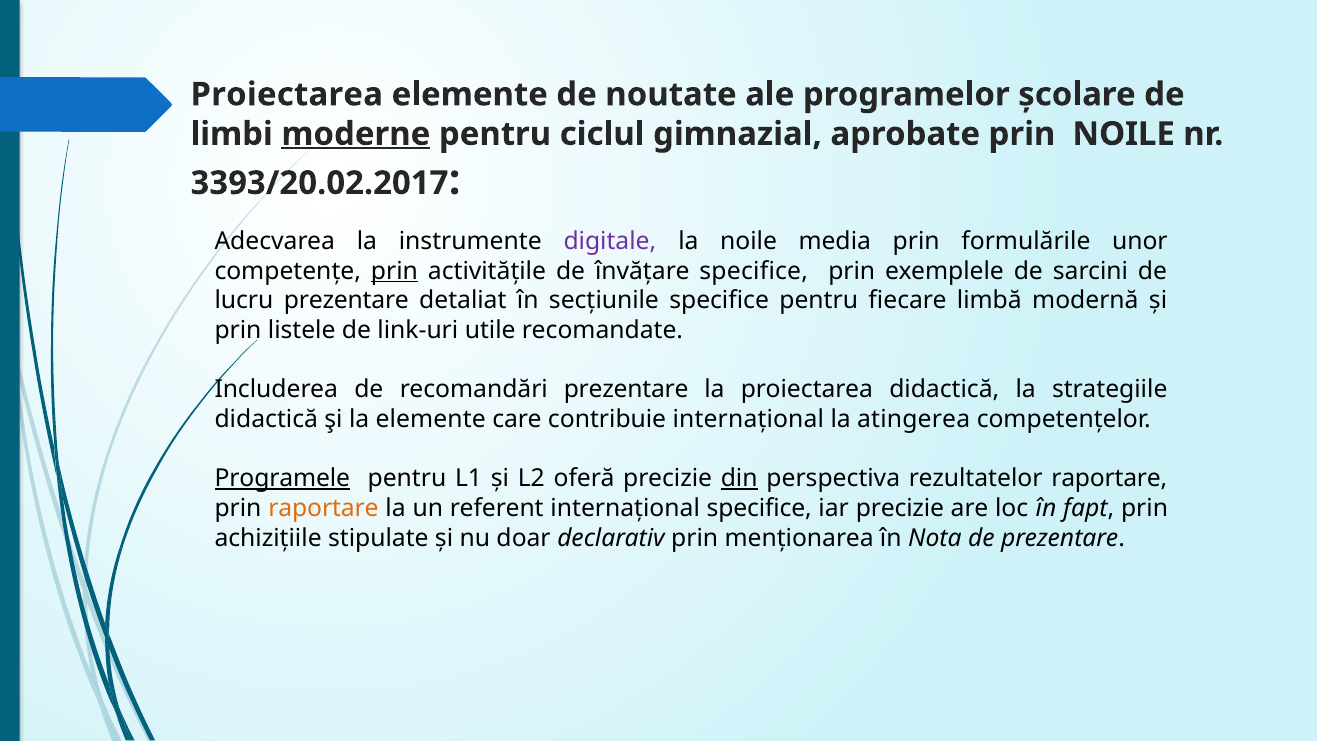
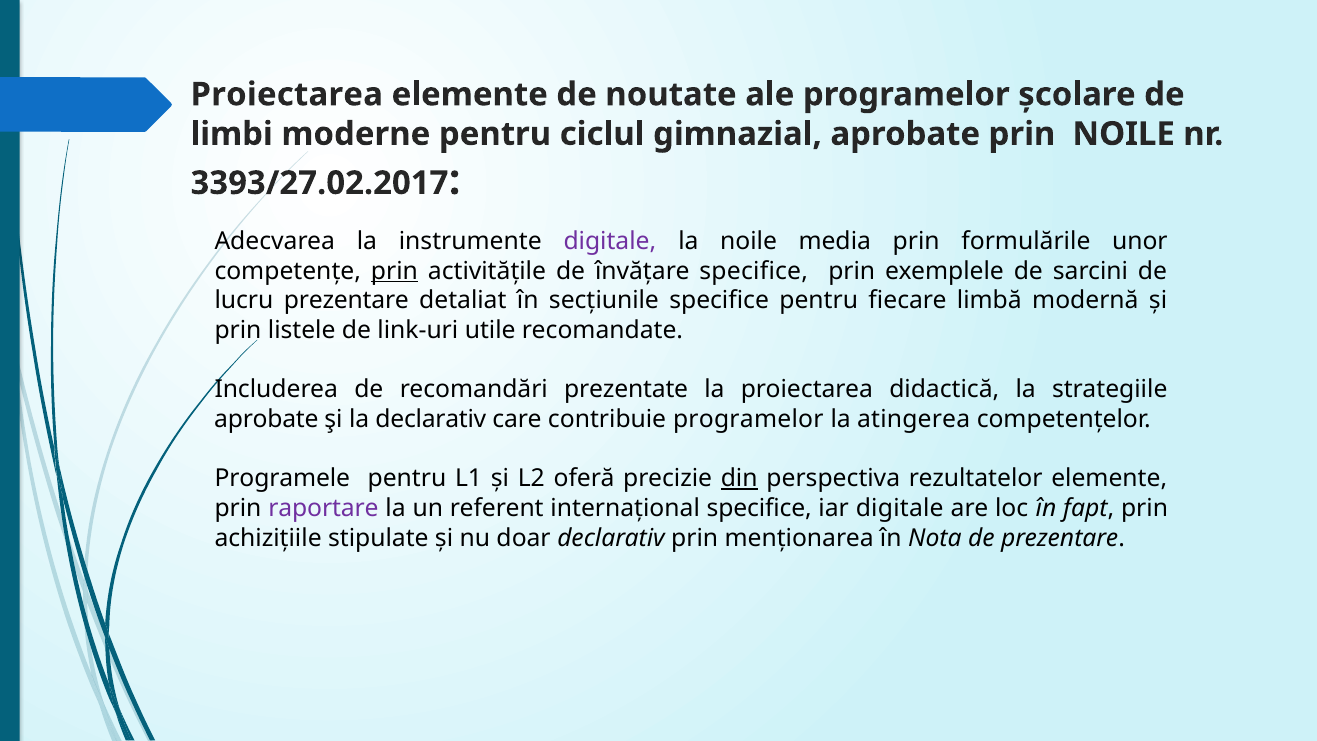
moderne underline: present -> none (356, 134)
3393/20.02.2017: 3393/20.02.2017 -> 3393/27.02.2017 (319, 183)
recomandări prezentare: prezentare -> prezentate (626, 390)
didactică: didactică -> aprobate (266, 419)
la elemente: elemente -> declarativ (431, 419)
contribuie internațional: internațional -> programelor (748, 419)
Programele underline: present -> none (282, 478)
rezultatelor raportare: raportare -> elemente (1109, 478)
raportare colour: orange -> purple (323, 508)
iar precizie: precizie -> digitale (900, 508)
